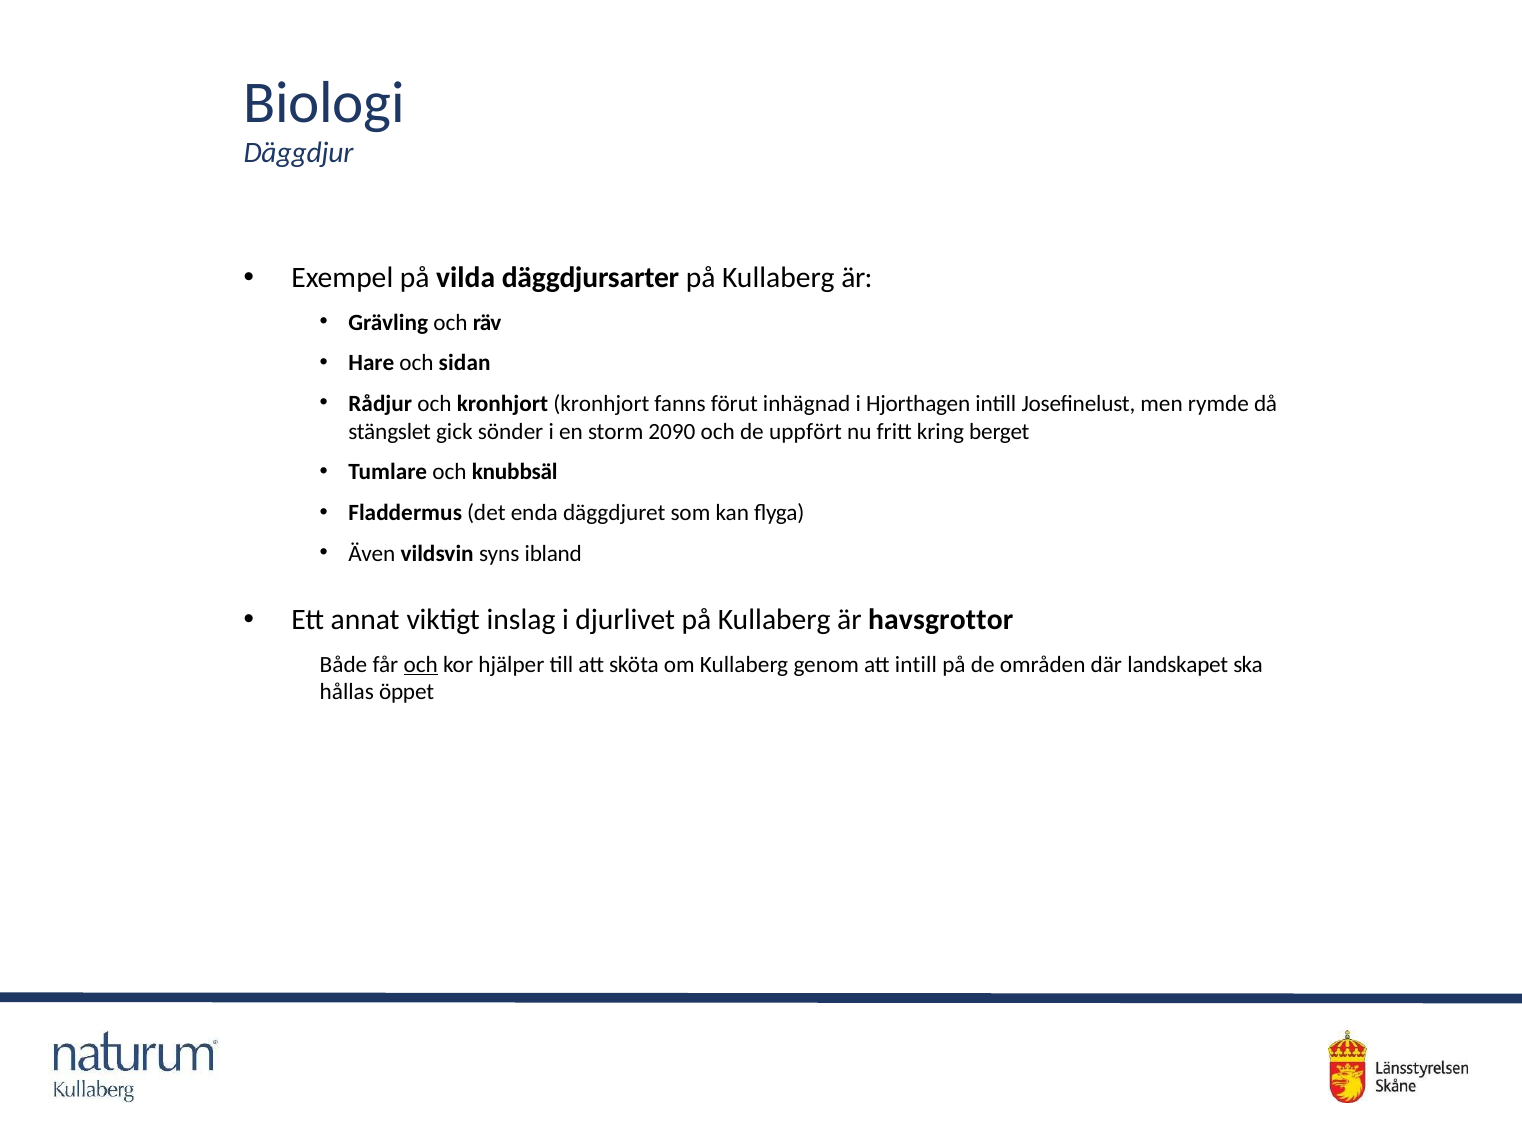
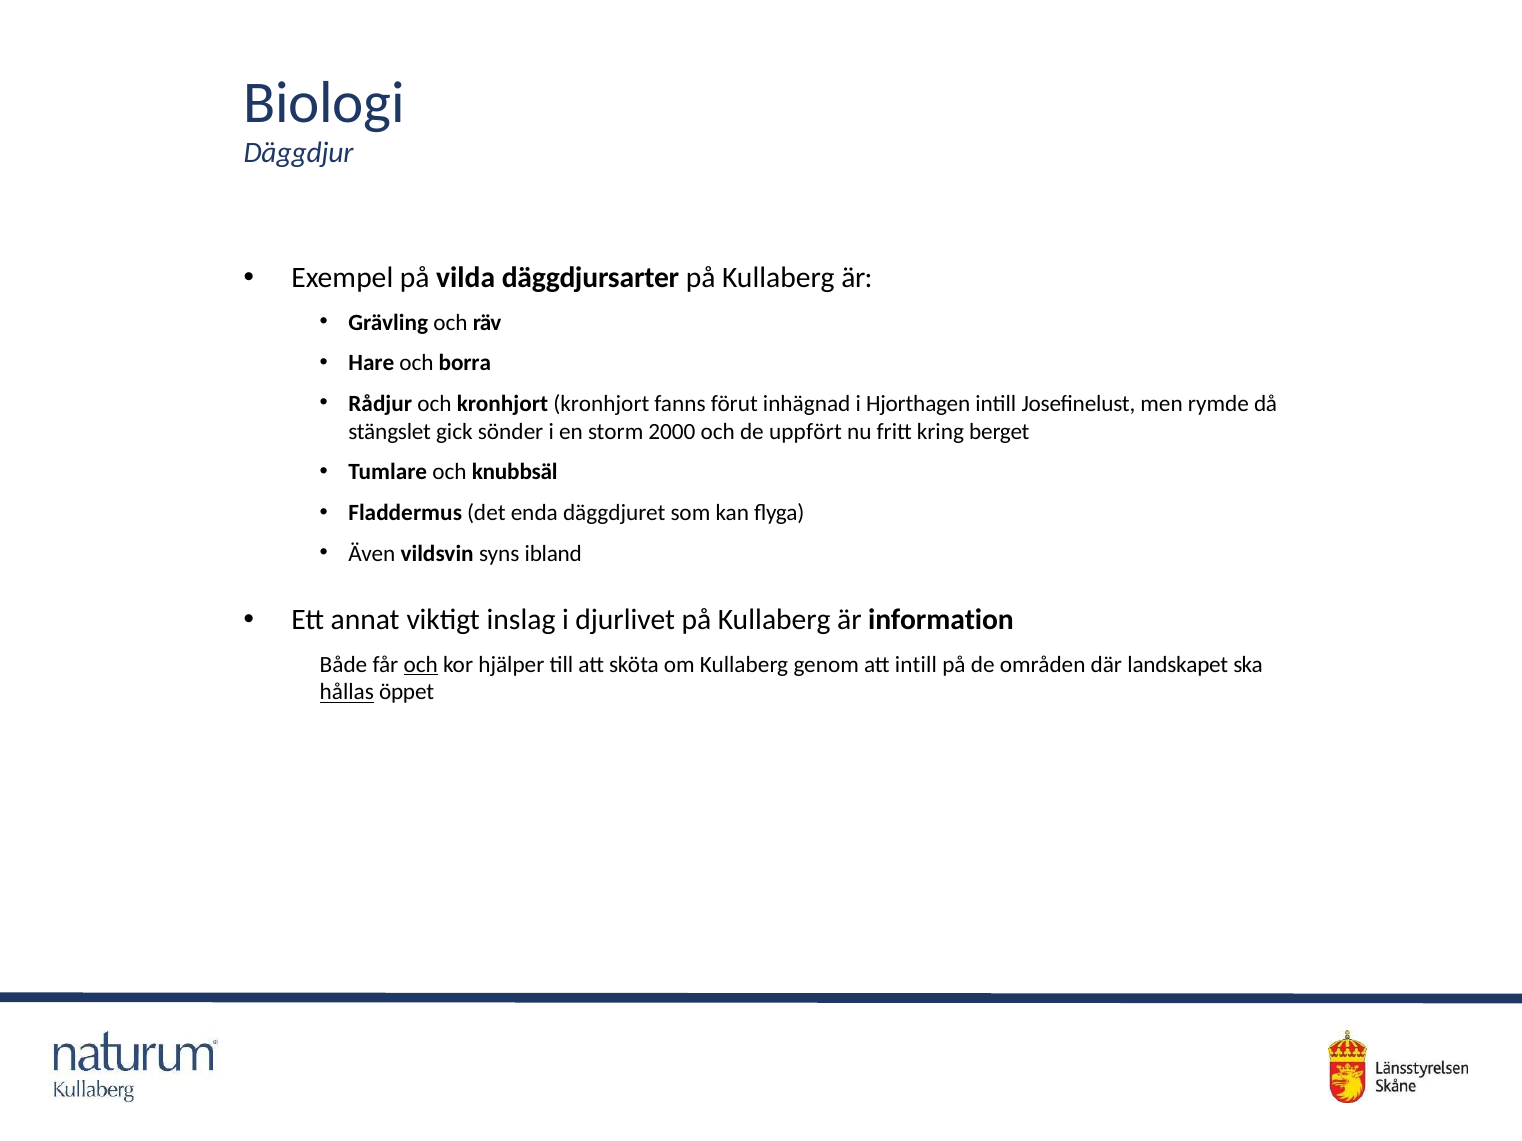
sidan: sidan -> borra (465, 363)
2090: 2090 -> 2000 (672, 432)
havsgrottor: havsgrottor -> information (941, 620)
hållas underline: none -> present (347, 693)
